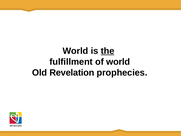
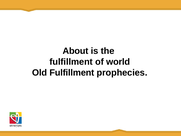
World: World -> About (75, 51)
the underline: present -> none (108, 51)
Old Revelation: Revelation -> Fulfillment (72, 73)
